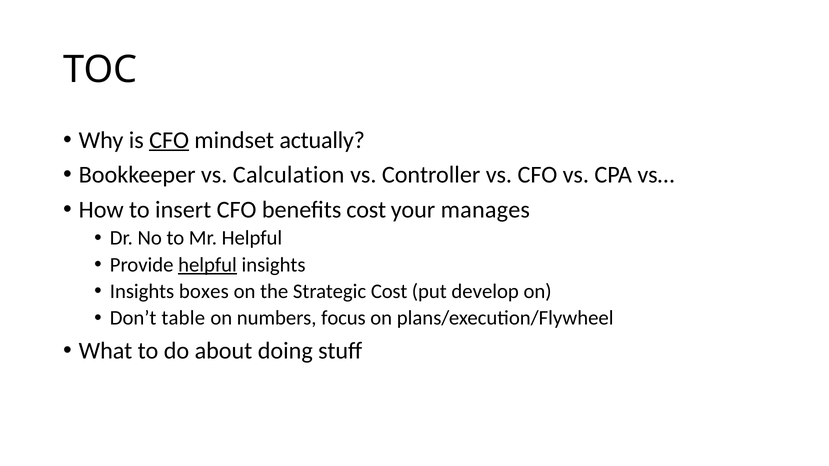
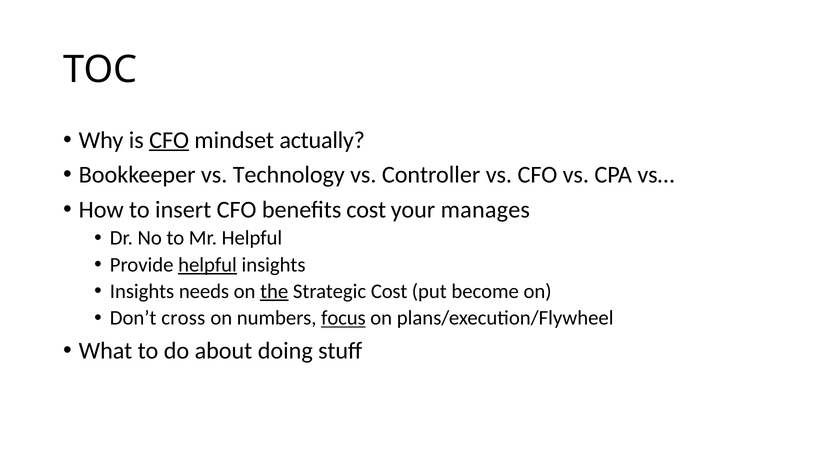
Calculation: Calculation -> Technology (289, 175)
boxes: boxes -> needs (204, 292)
the underline: none -> present (274, 292)
develop: develop -> become (485, 292)
table: table -> cross (183, 318)
focus underline: none -> present (343, 318)
